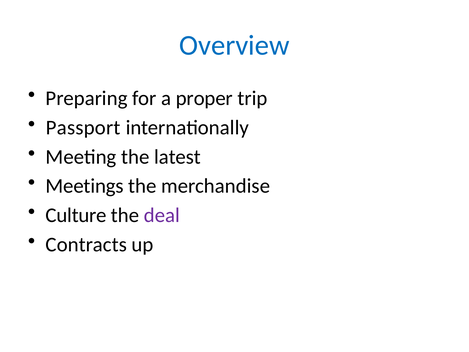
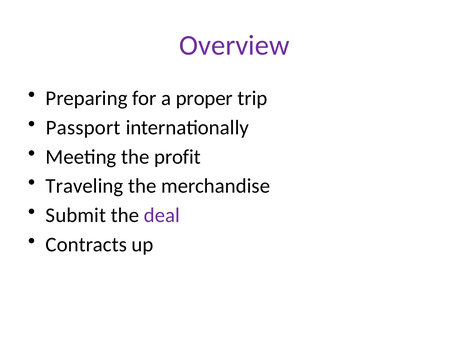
Overview colour: blue -> purple (234, 45)
latest: latest -> profit (178, 157)
Meetings: Meetings -> Traveling (85, 186)
Culture: Culture -> Submit (76, 215)
